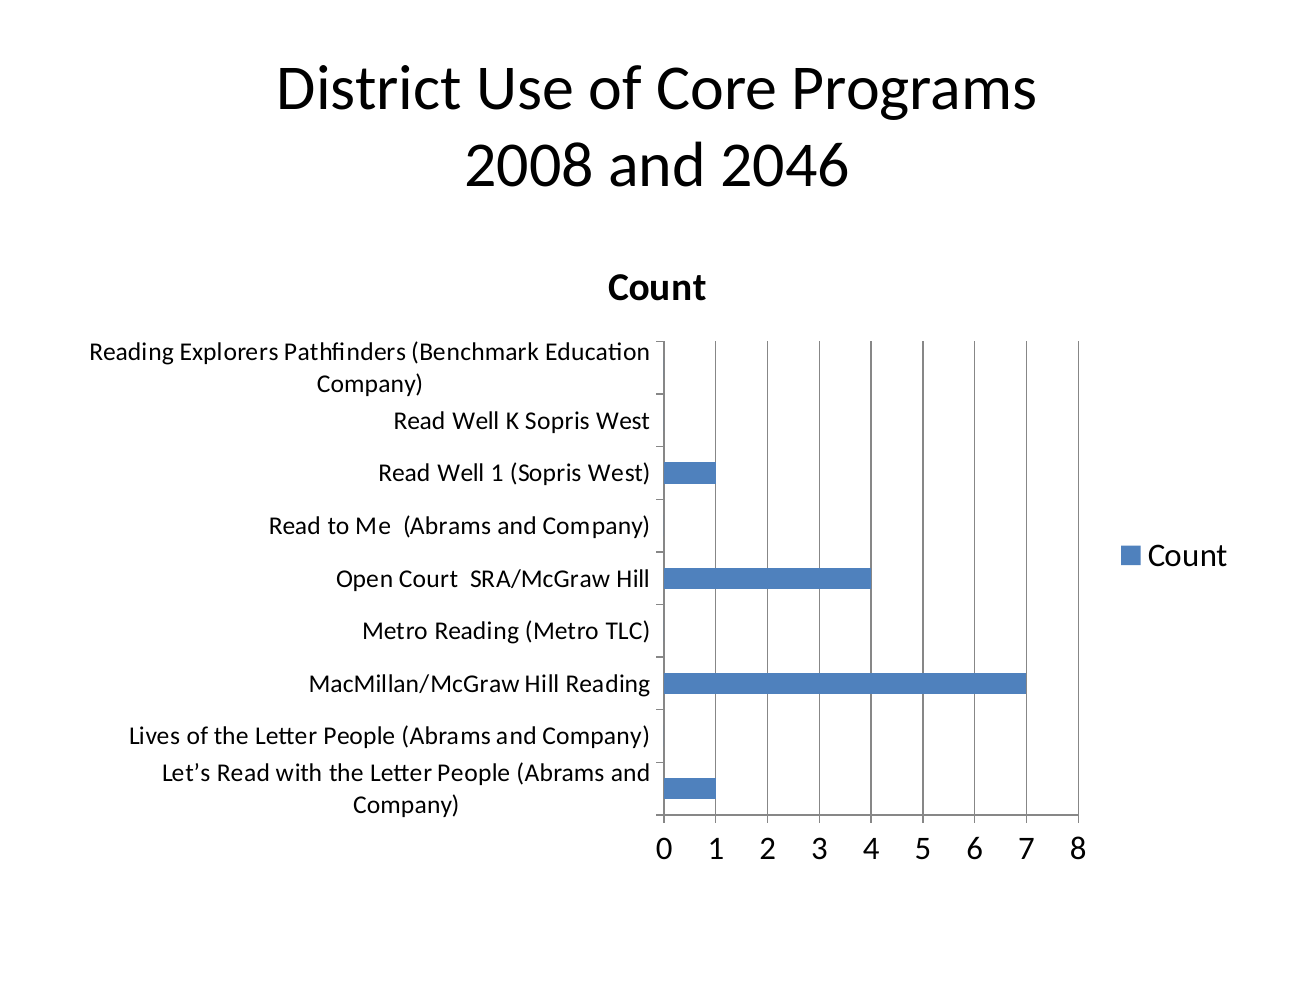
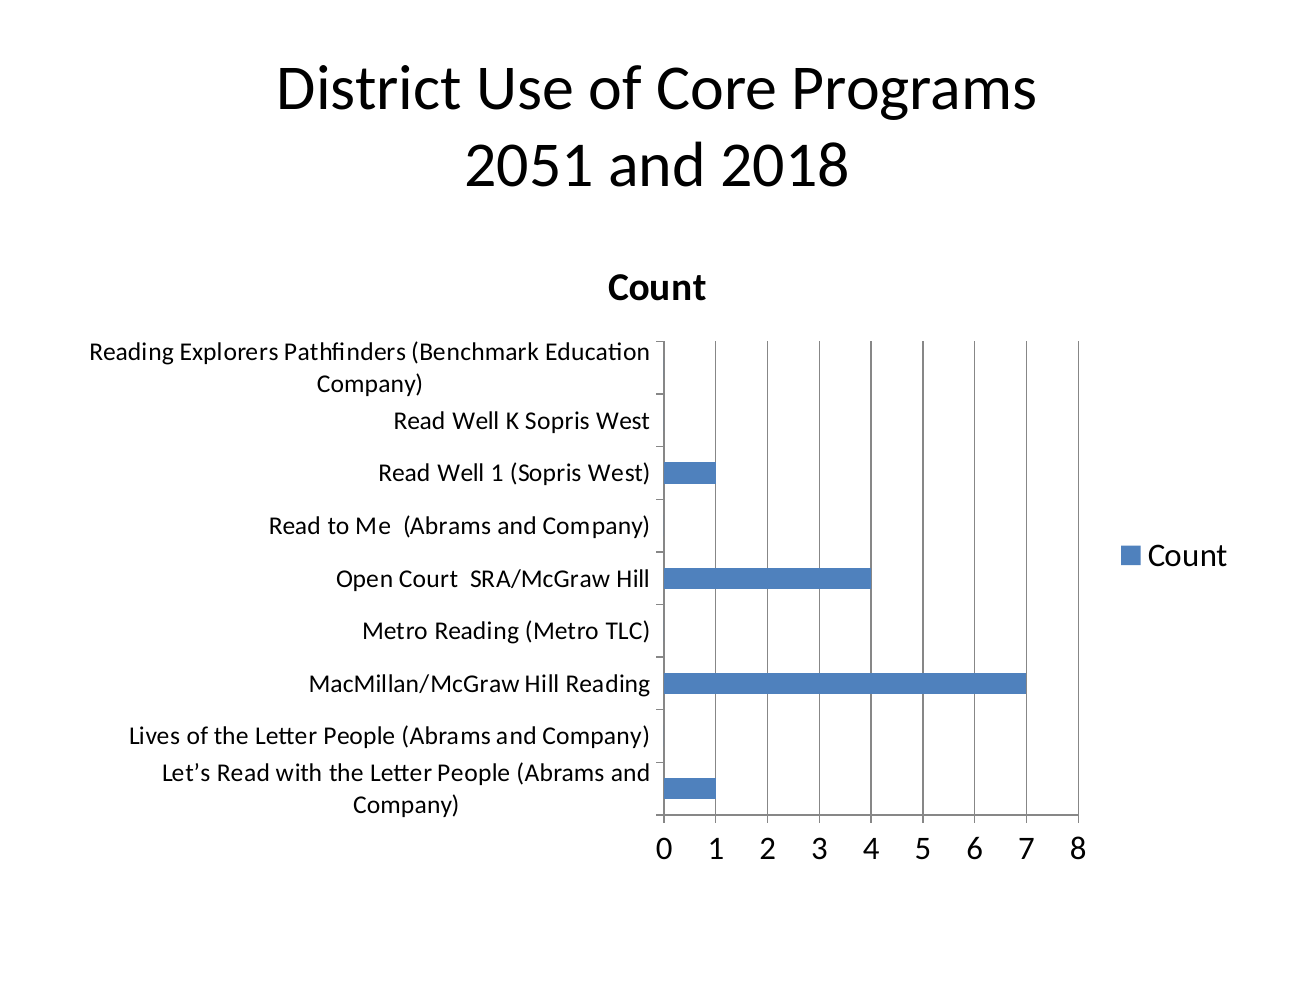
2008: 2008 -> 2051 (529, 166)
2046: 2046 -> 2018 (785, 166)
